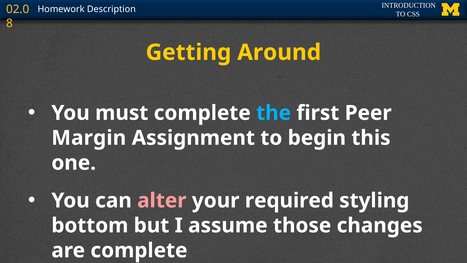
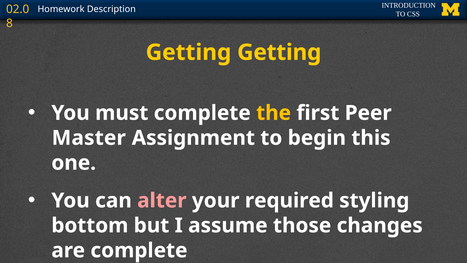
Getting Around: Around -> Getting (279, 52)
the colour: light blue -> yellow (274, 113)
Margin: Margin -> Master (89, 138)
